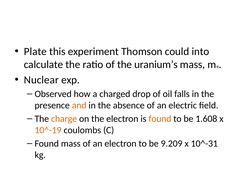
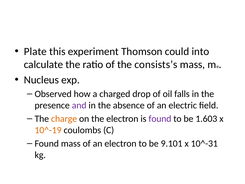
uranium’s: uranium’s -> consists’s (156, 64)
Nuclear: Nuclear -> Nucleus (41, 80)
and colour: orange -> purple (79, 105)
found colour: orange -> purple (160, 119)
1.608: 1.608 -> 1.603 (206, 119)
9.209: 9.209 -> 9.101 (172, 143)
